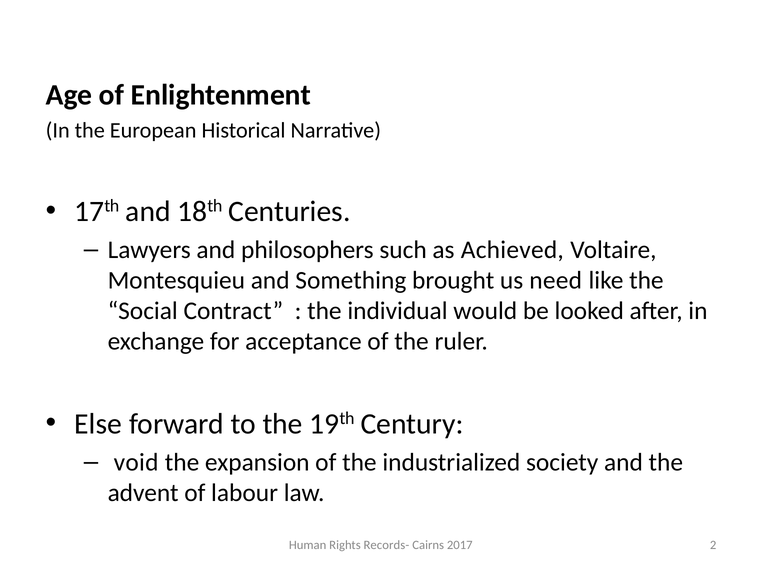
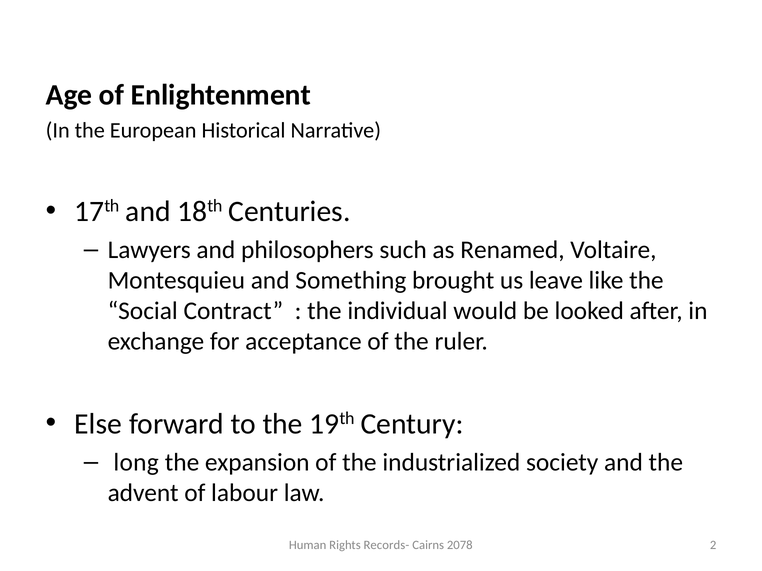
Achieved: Achieved -> Renamed (512, 250)
need: need -> leave (556, 281)
void: void -> long (136, 463)
2017: 2017 -> 2078 (460, 546)
